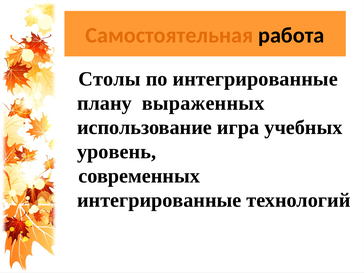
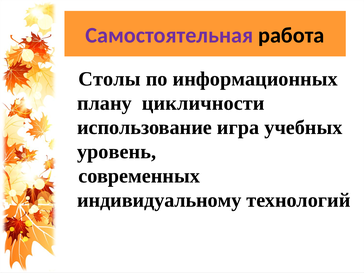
Самостоятельная colour: orange -> purple (169, 35)
по интегрированные: интегрированные -> информационных (255, 79)
выраженных: выраженных -> цикличности (203, 103)
интегрированные: интегрированные -> индивидуальному (159, 200)
